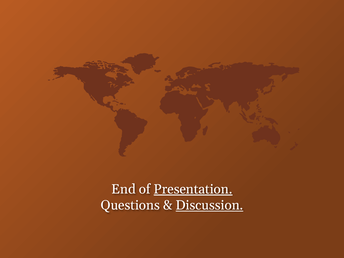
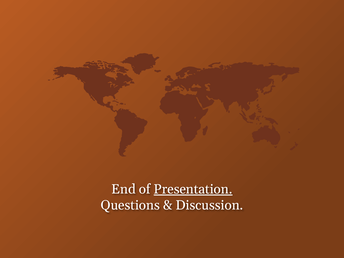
Discussion underline: present -> none (210, 205)
